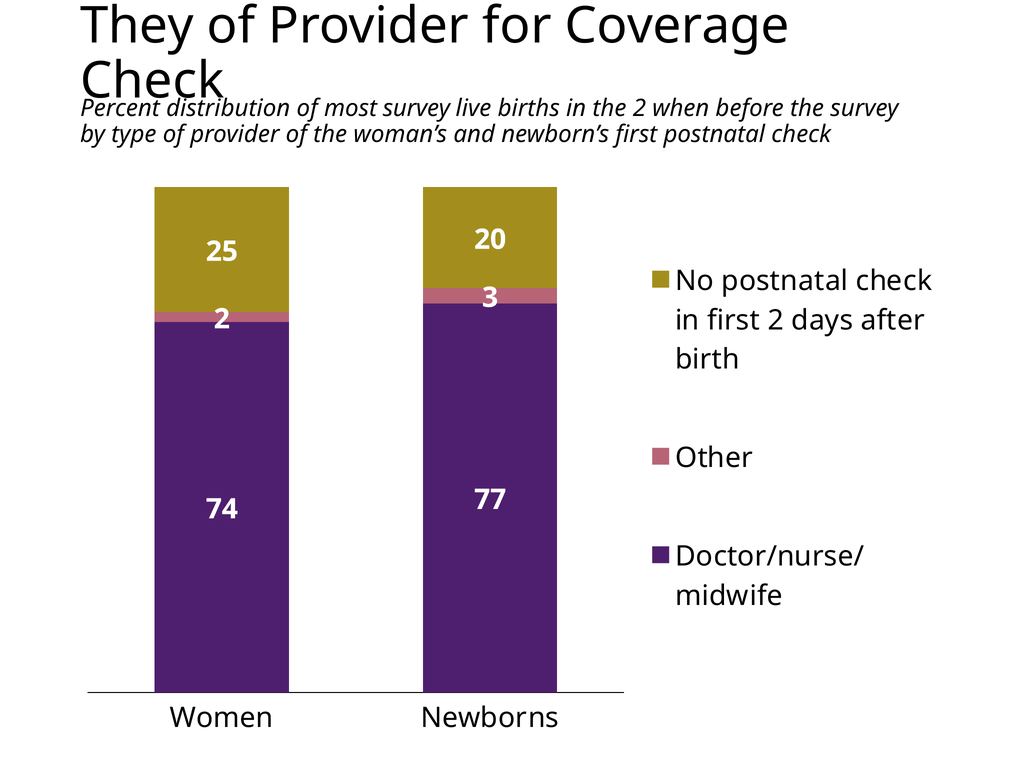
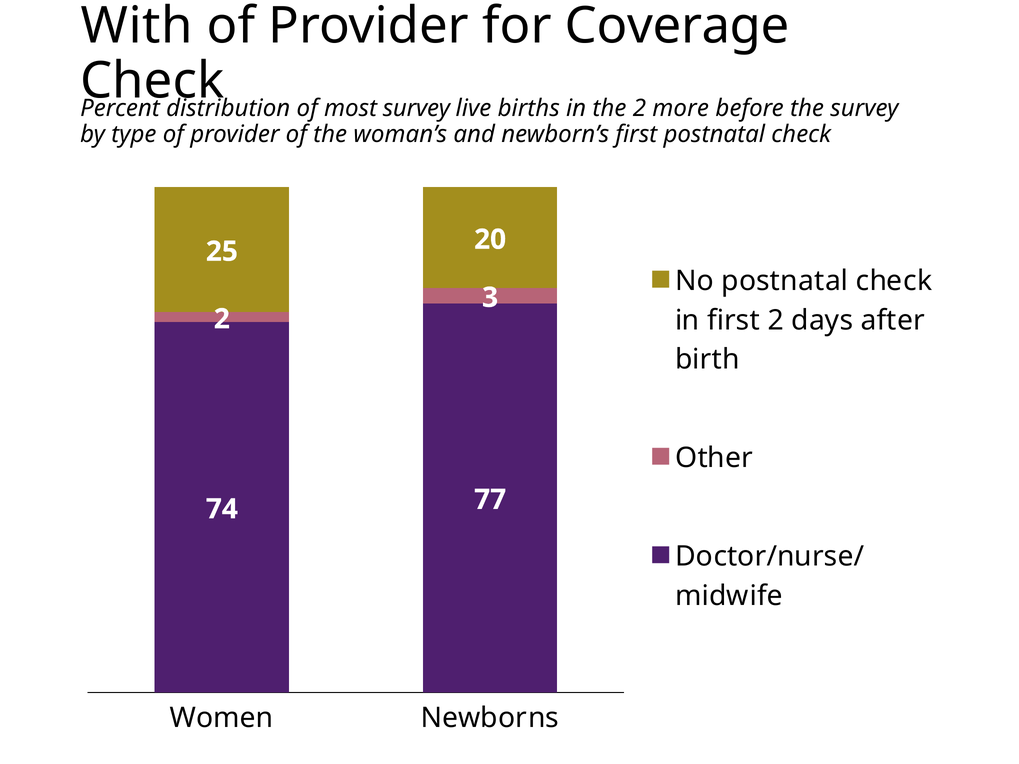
They: They -> With (137, 26)
when: when -> more (681, 109)
